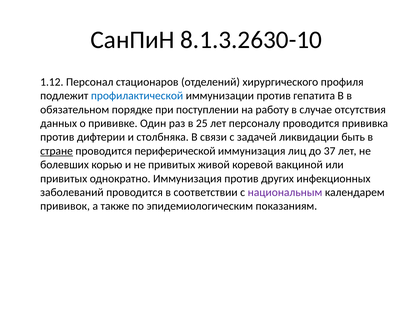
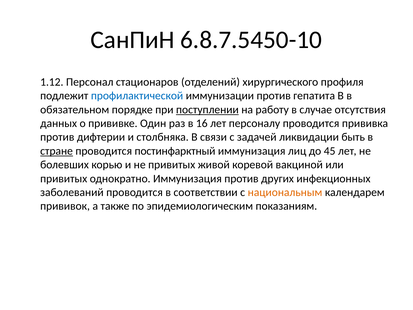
8.1.3.2630-10: 8.1.3.2630-10 -> 6.8.7.5450-10 (251, 40)
поступлении underline: none -> present (207, 110)
25: 25 -> 16 (202, 123)
периферической: периферической -> постинфарктный (175, 151)
37: 37 -> 45 (330, 151)
национальным colour: purple -> orange (285, 192)
